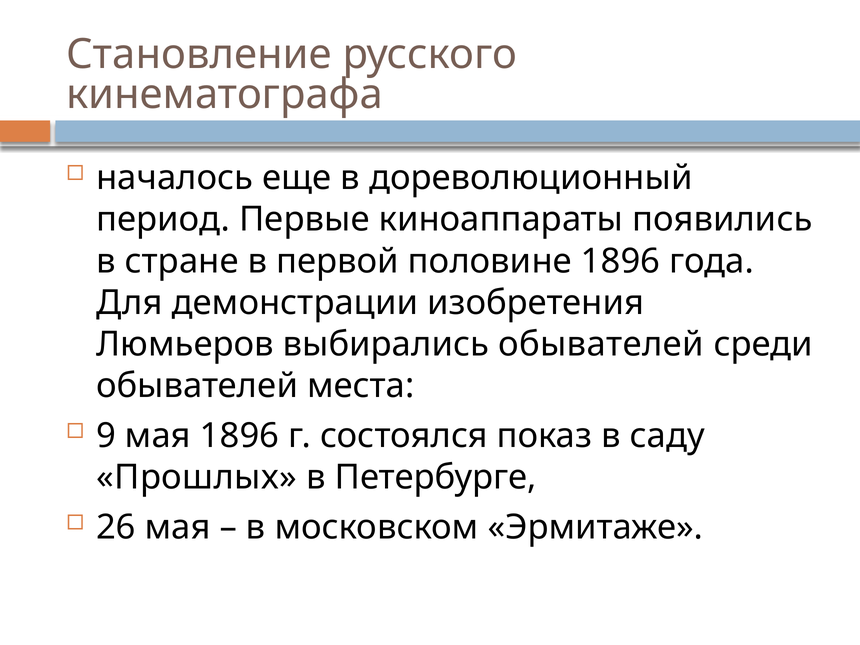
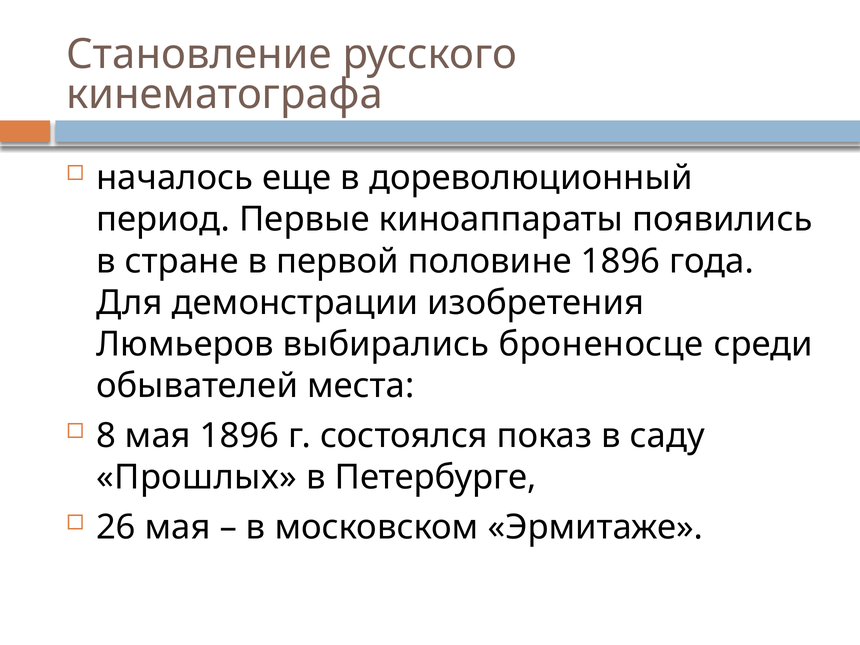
выбирались обывателей: обывателей -> броненосце (601, 344)
9: 9 -> 8 (106, 436)
